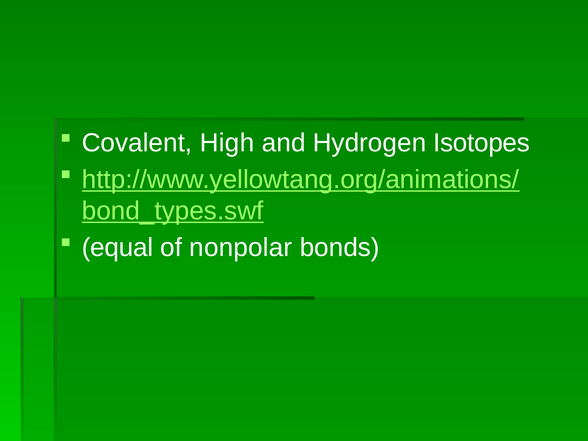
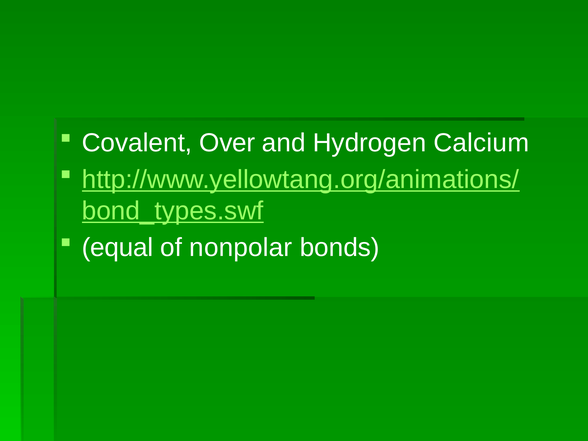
High: High -> Over (227, 143)
Isotopes: Isotopes -> Calcium (481, 143)
